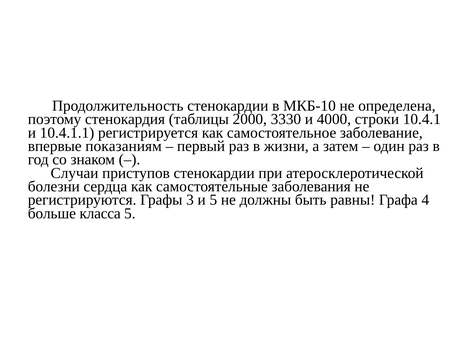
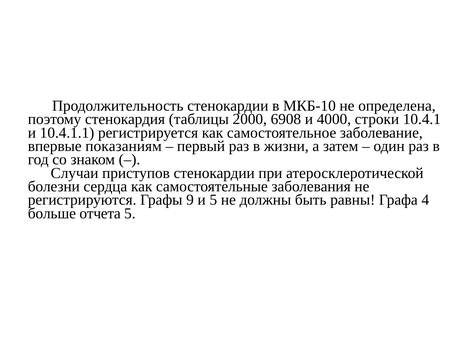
3330: 3330 -> 6908 (286, 119)
3: 3 -> 9 (190, 200)
класса: класса -> отчета (100, 213)
